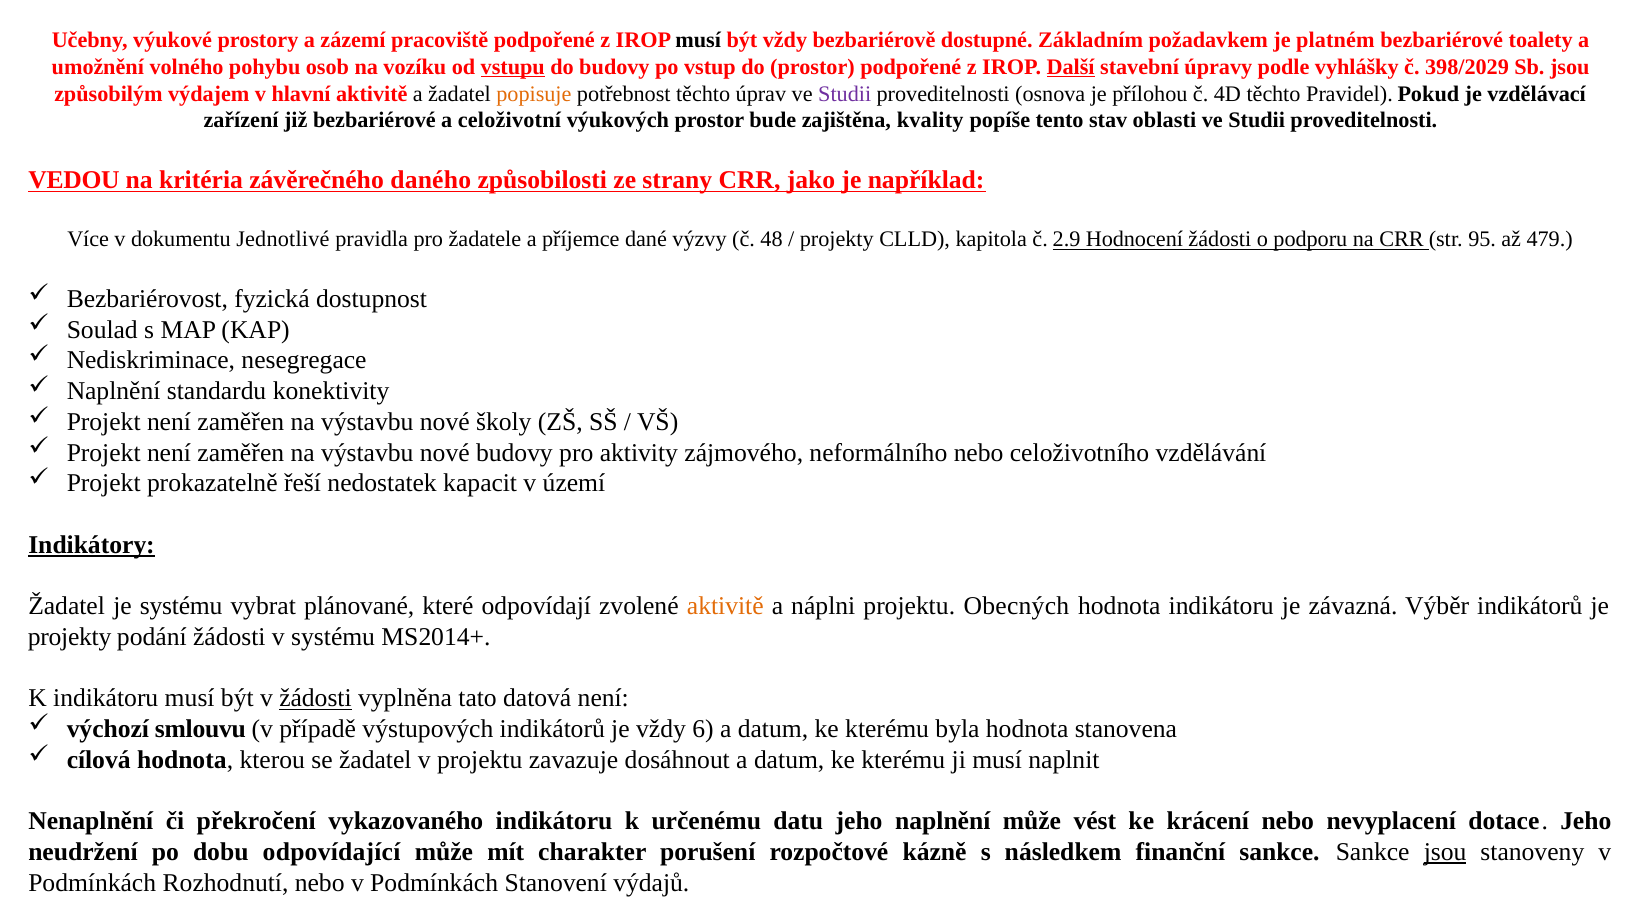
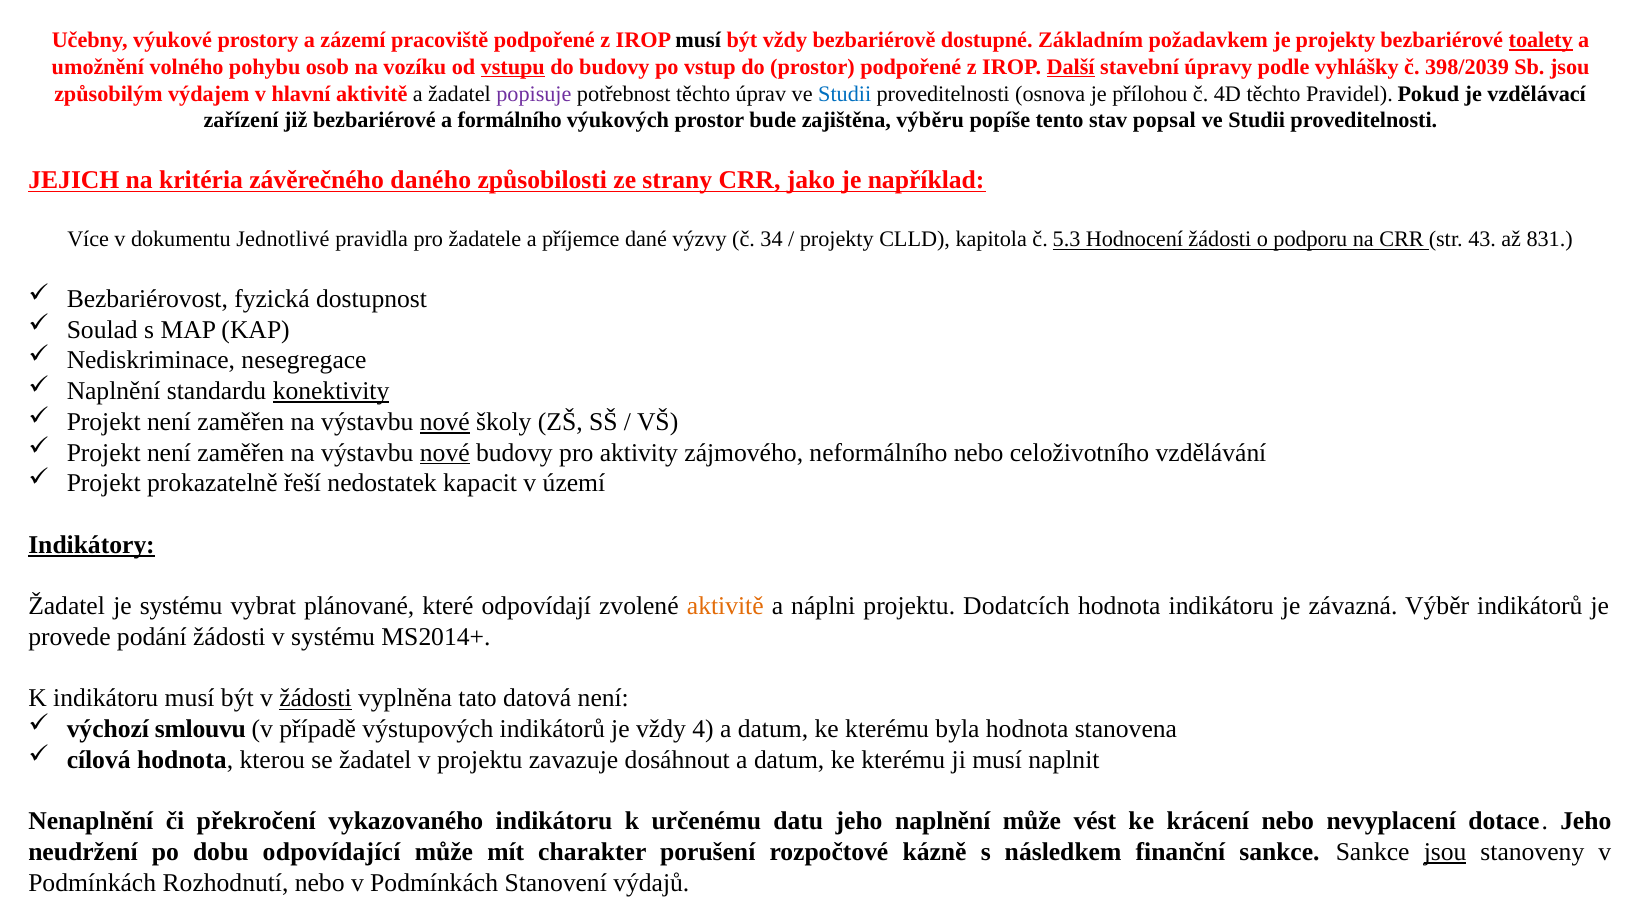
je platném: platném -> projekty (1336, 40)
toalety underline: none -> present (1541, 40)
398/2029: 398/2029 -> 398/2039 (1467, 67)
popisuje colour: orange -> purple (534, 94)
Studii colour: purple -> blue (845, 94)
celoživotní: celoživotní -> formálního (510, 120)
kvality: kvality -> výběru (930, 120)
oblasti: oblasti -> popsal (1164, 120)
VEDOU: VEDOU -> JEJICH (74, 180)
48: 48 -> 34 (772, 239)
2.9: 2.9 -> 5.3 (1067, 239)
95: 95 -> 43 (1482, 239)
479: 479 -> 831 (1550, 239)
konektivity underline: none -> present (331, 391)
nové underline: none -> present (445, 422)
nové underline: none -> present (445, 453)
Obecných: Obecných -> Dodatcích (1016, 607)
projekty: projekty -> provede (69, 637)
6: 6 -> 4 (703, 730)
